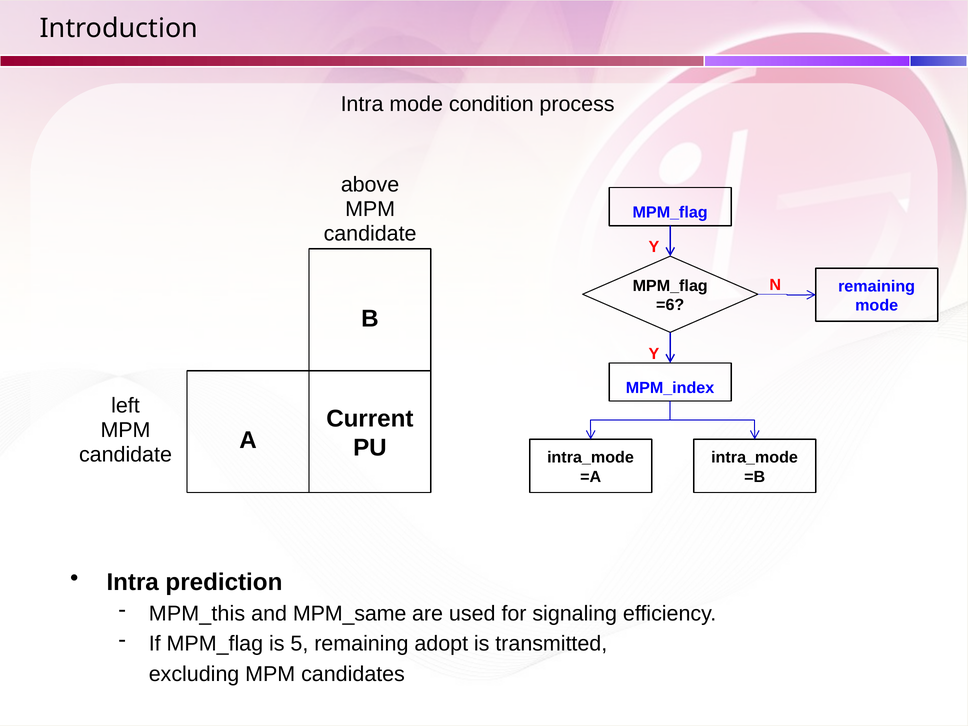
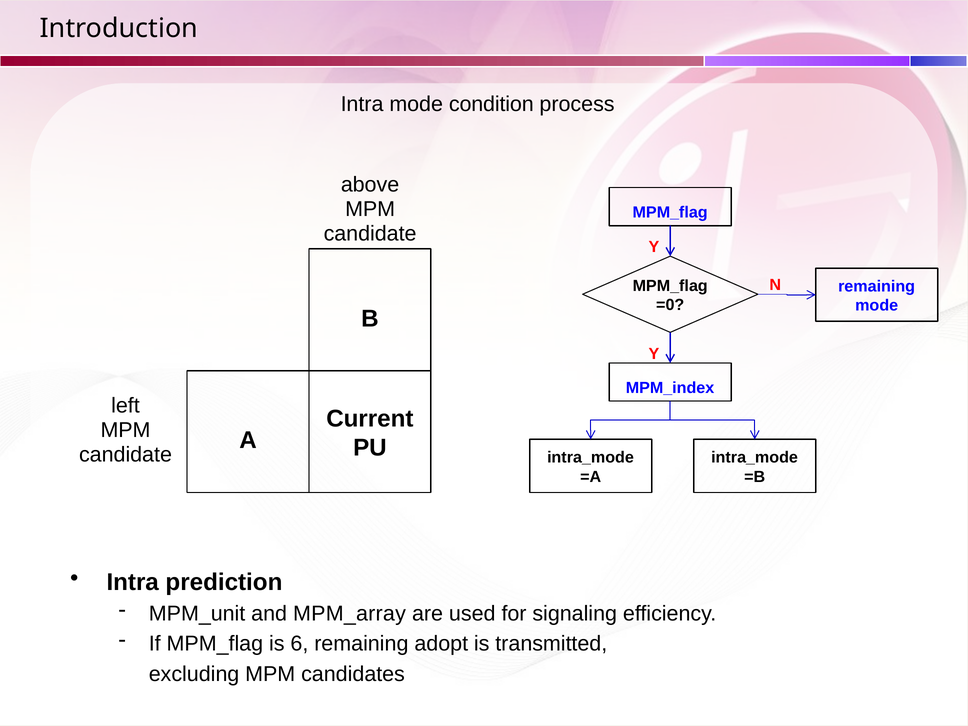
=6: =6 -> =0 (670, 305)
MPM_this: MPM_this -> MPM_unit (197, 614)
MPM_same: MPM_same -> MPM_array (350, 614)
5: 5 -> 6 (299, 644)
